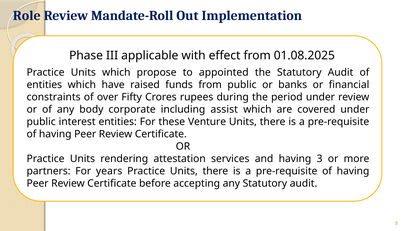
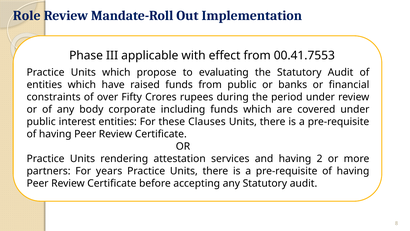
01.08.2025: 01.08.2025 -> 00.41.7553 (304, 56)
appointed: appointed -> evaluating (224, 72)
including assist: assist -> funds (224, 109)
Venture: Venture -> Clauses (207, 121)
3: 3 -> 2 (320, 158)
